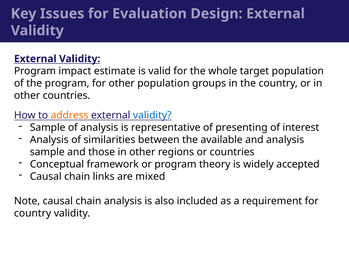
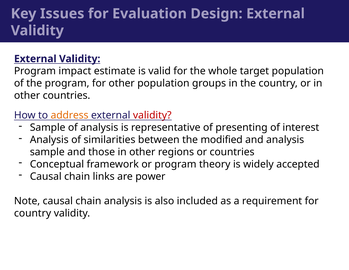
validity colour: blue -> red (152, 115)
available: available -> modified (222, 140)
mixed: mixed -> power (150, 176)
